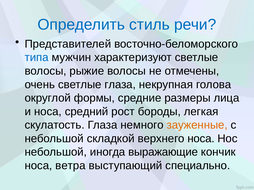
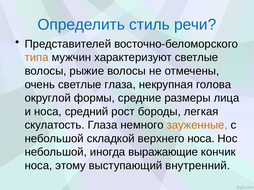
типа colour: blue -> orange (37, 58)
ветра: ветра -> этому (71, 166)
специально: специально -> внутренний (198, 166)
